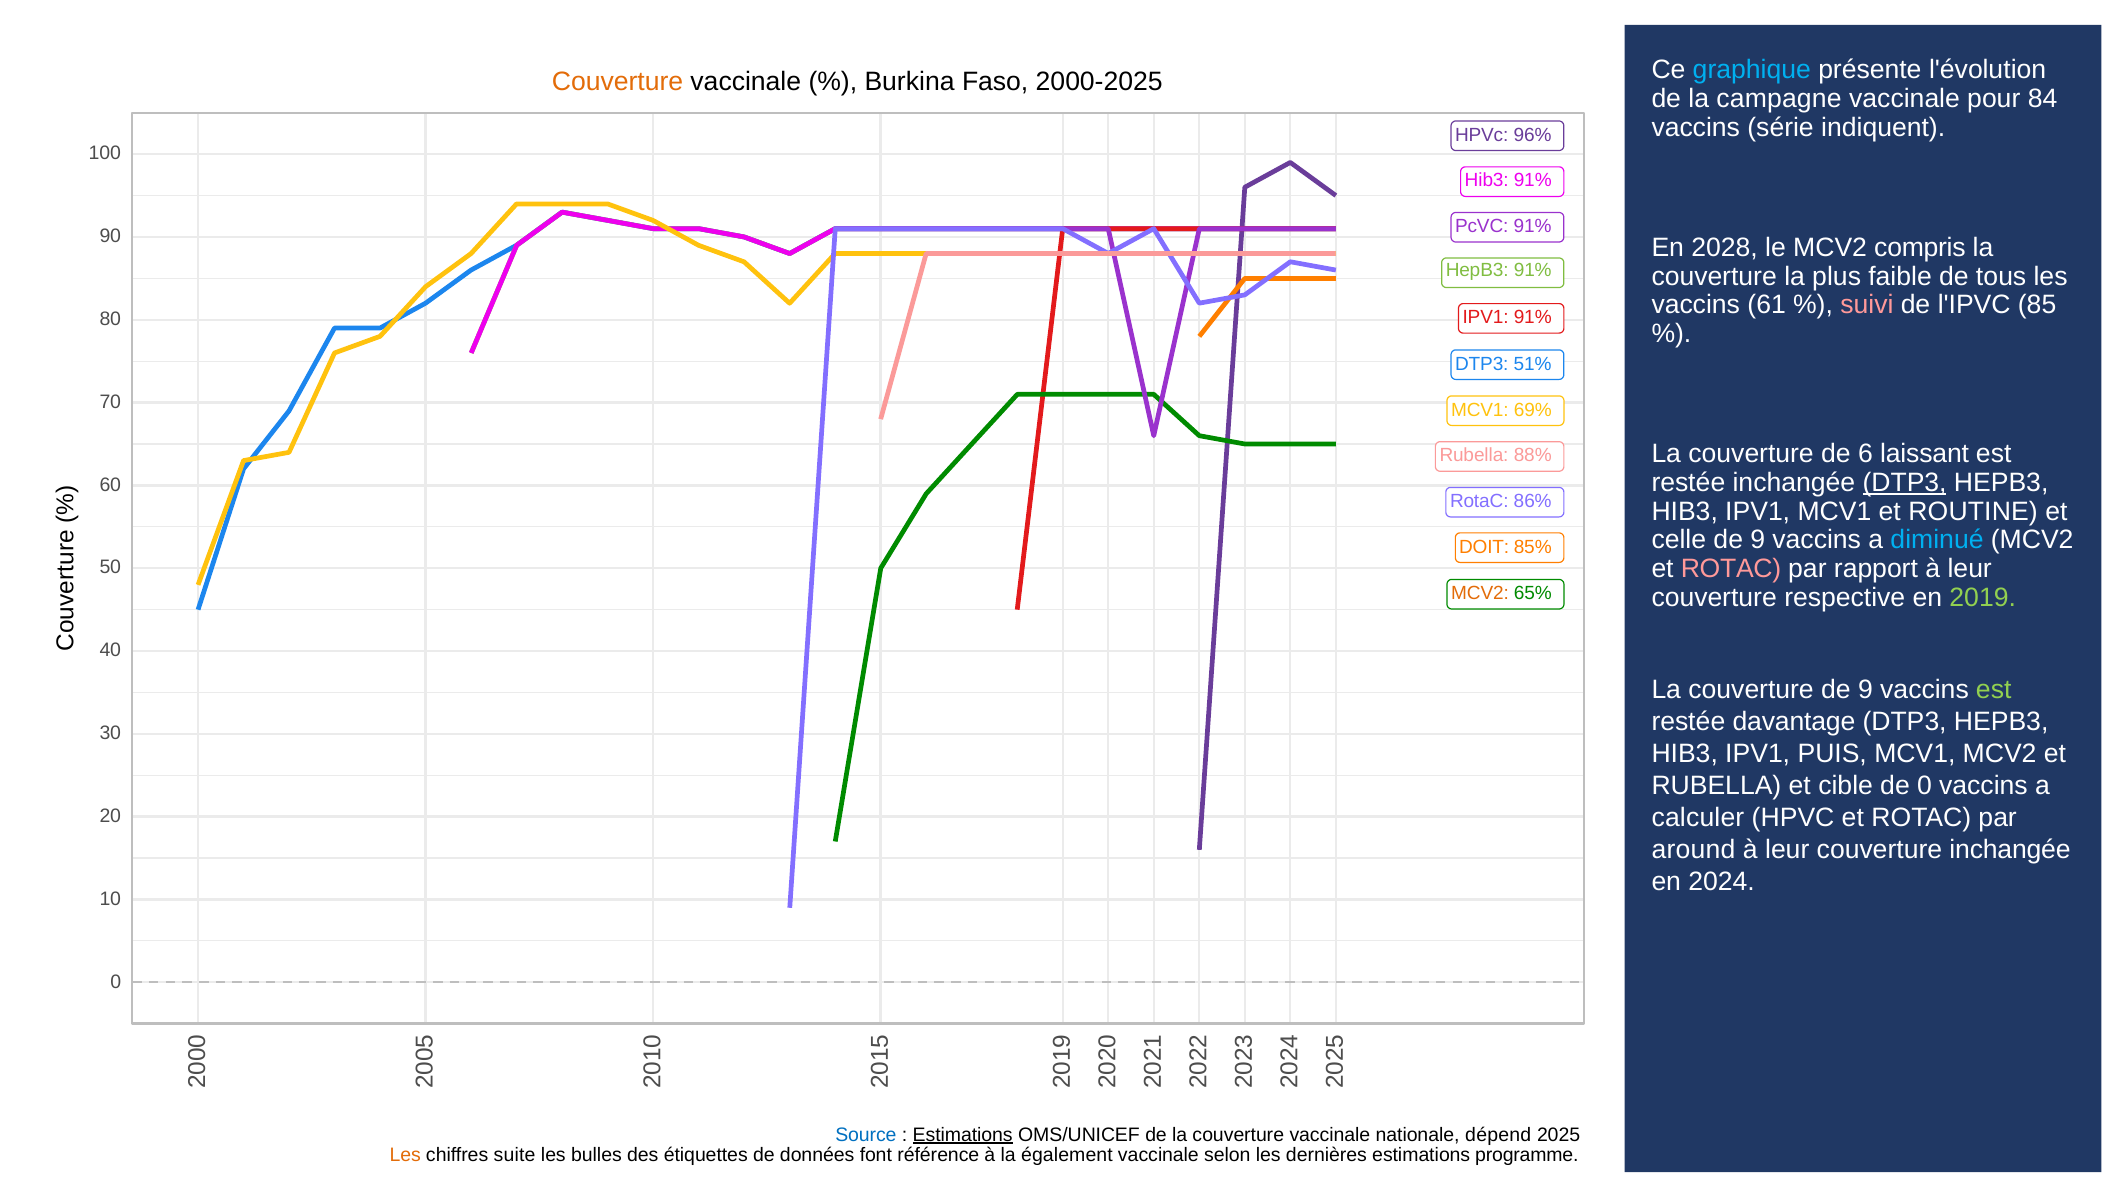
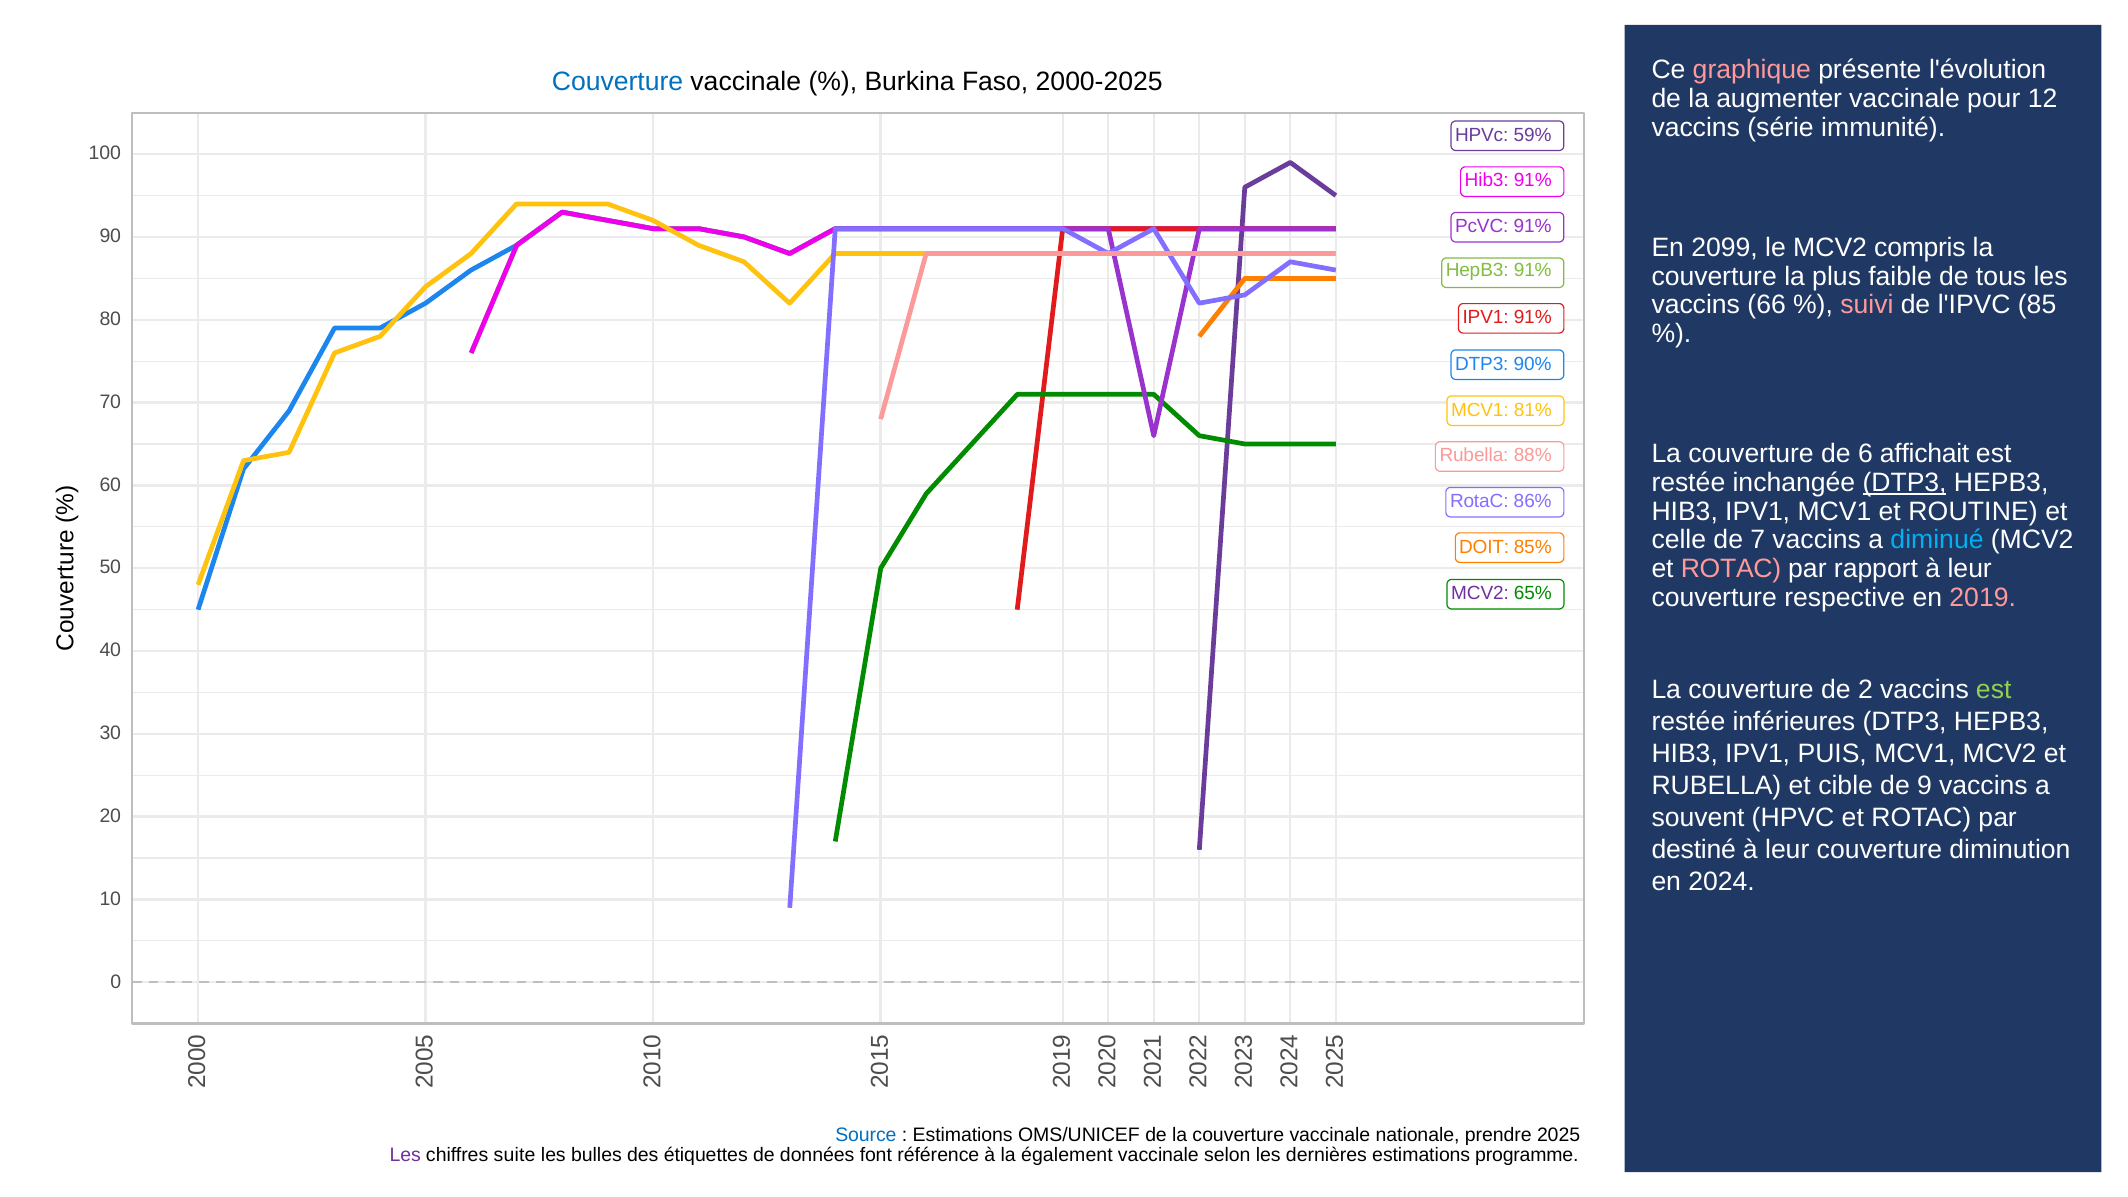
graphique colour: light blue -> pink (1752, 70)
Couverture colour: orange -> blue (618, 82)
campagne: campagne -> augmenter (1779, 99)
84: 84 -> 12 (2043, 99)
indiquent: indiquent -> immunité (1883, 127)
96%: 96% -> 59% (1533, 135)
2028: 2028 -> 2099 (1725, 248)
61: 61 -> 66 (1767, 305)
51%: 51% -> 90% (1533, 364)
69%: 69% -> 81% (1533, 410)
laissant: laissant -> affichait (1925, 454)
celle de 9: 9 -> 7 (1758, 540)
MCV2 colour: orange -> purple (1480, 593)
2019 colour: light green -> pink (1983, 598)
couverture de 9: 9 -> 2 (1866, 690)
davantage: davantage -> inférieures (1794, 722)
de 0: 0 -> 9 (1924, 786)
calculer: calculer -> souvent (1698, 818)
around: around -> destiné (1694, 850)
couverture inchangée: inchangée -> diminution (2010, 850)
Estimations underline: present -> none (963, 1135)
dépend: dépend -> prendre (1498, 1135)
Les colour: orange -> purple (405, 1155)
